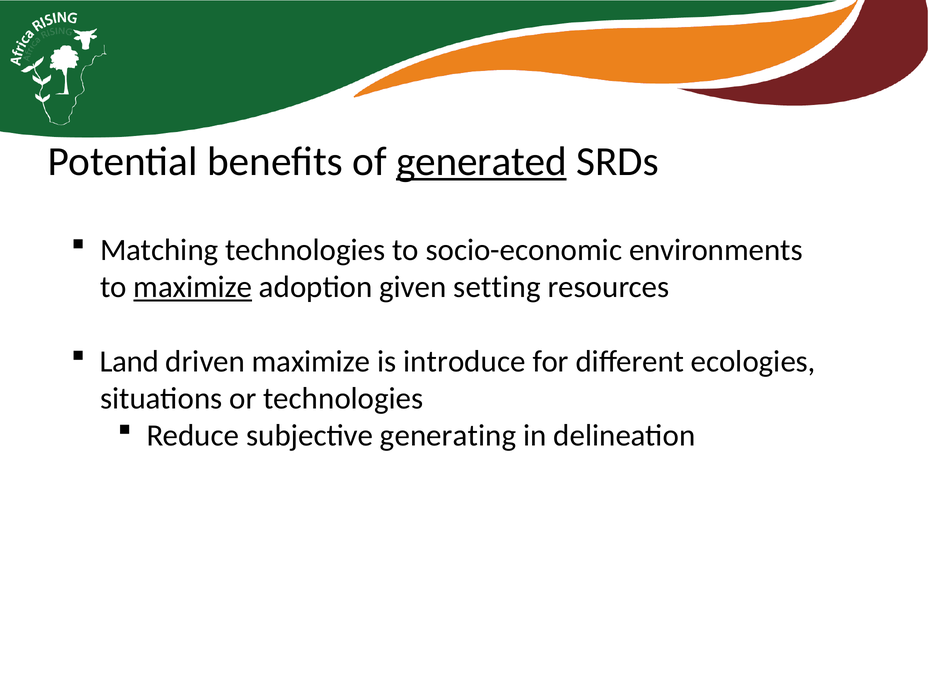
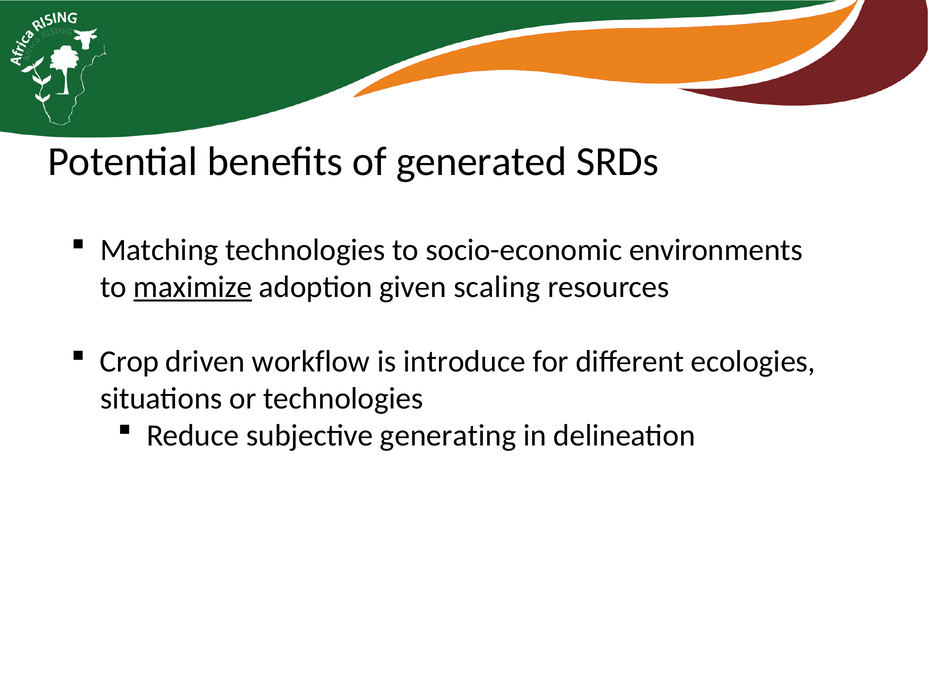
generated underline: present -> none (481, 162)
setting: setting -> scaling (497, 287)
Land: Land -> Crop (129, 361)
driven maximize: maximize -> workflow (311, 361)
